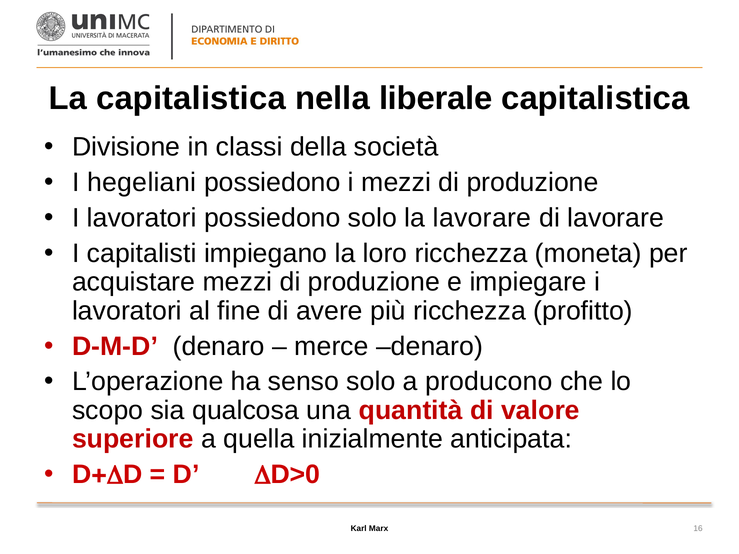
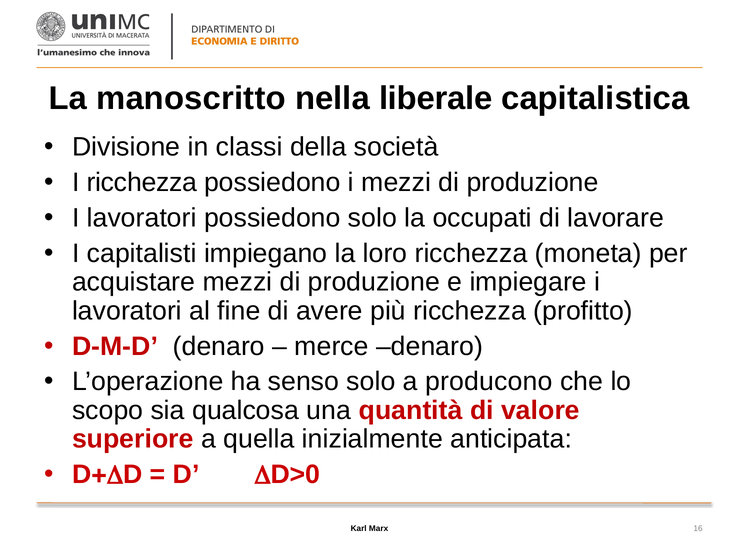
La capitalistica: capitalistica -> manoscritto (191, 98)
I hegeliani: hegeliani -> ricchezza (142, 183)
la lavorare: lavorare -> occupati (482, 218)
